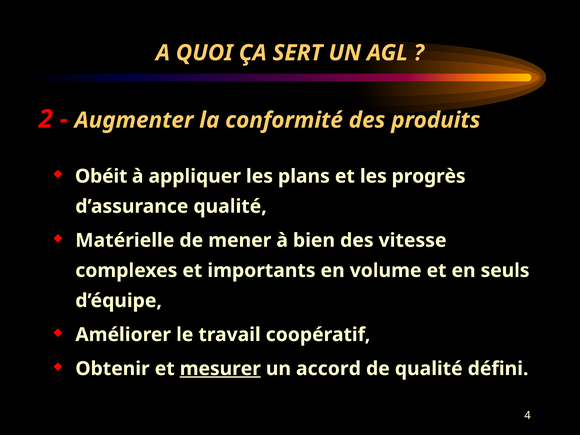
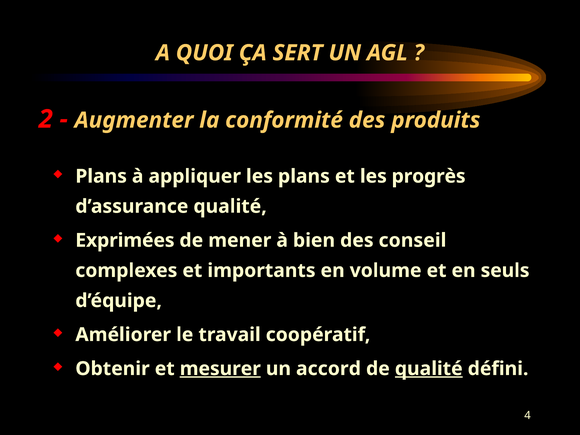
Obéit: Obéit -> Plans (101, 176)
Matérielle: Matérielle -> Exprimées (125, 240)
vitesse: vitesse -> conseil (413, 240)
qualité underline: none -> present (429, 369)
